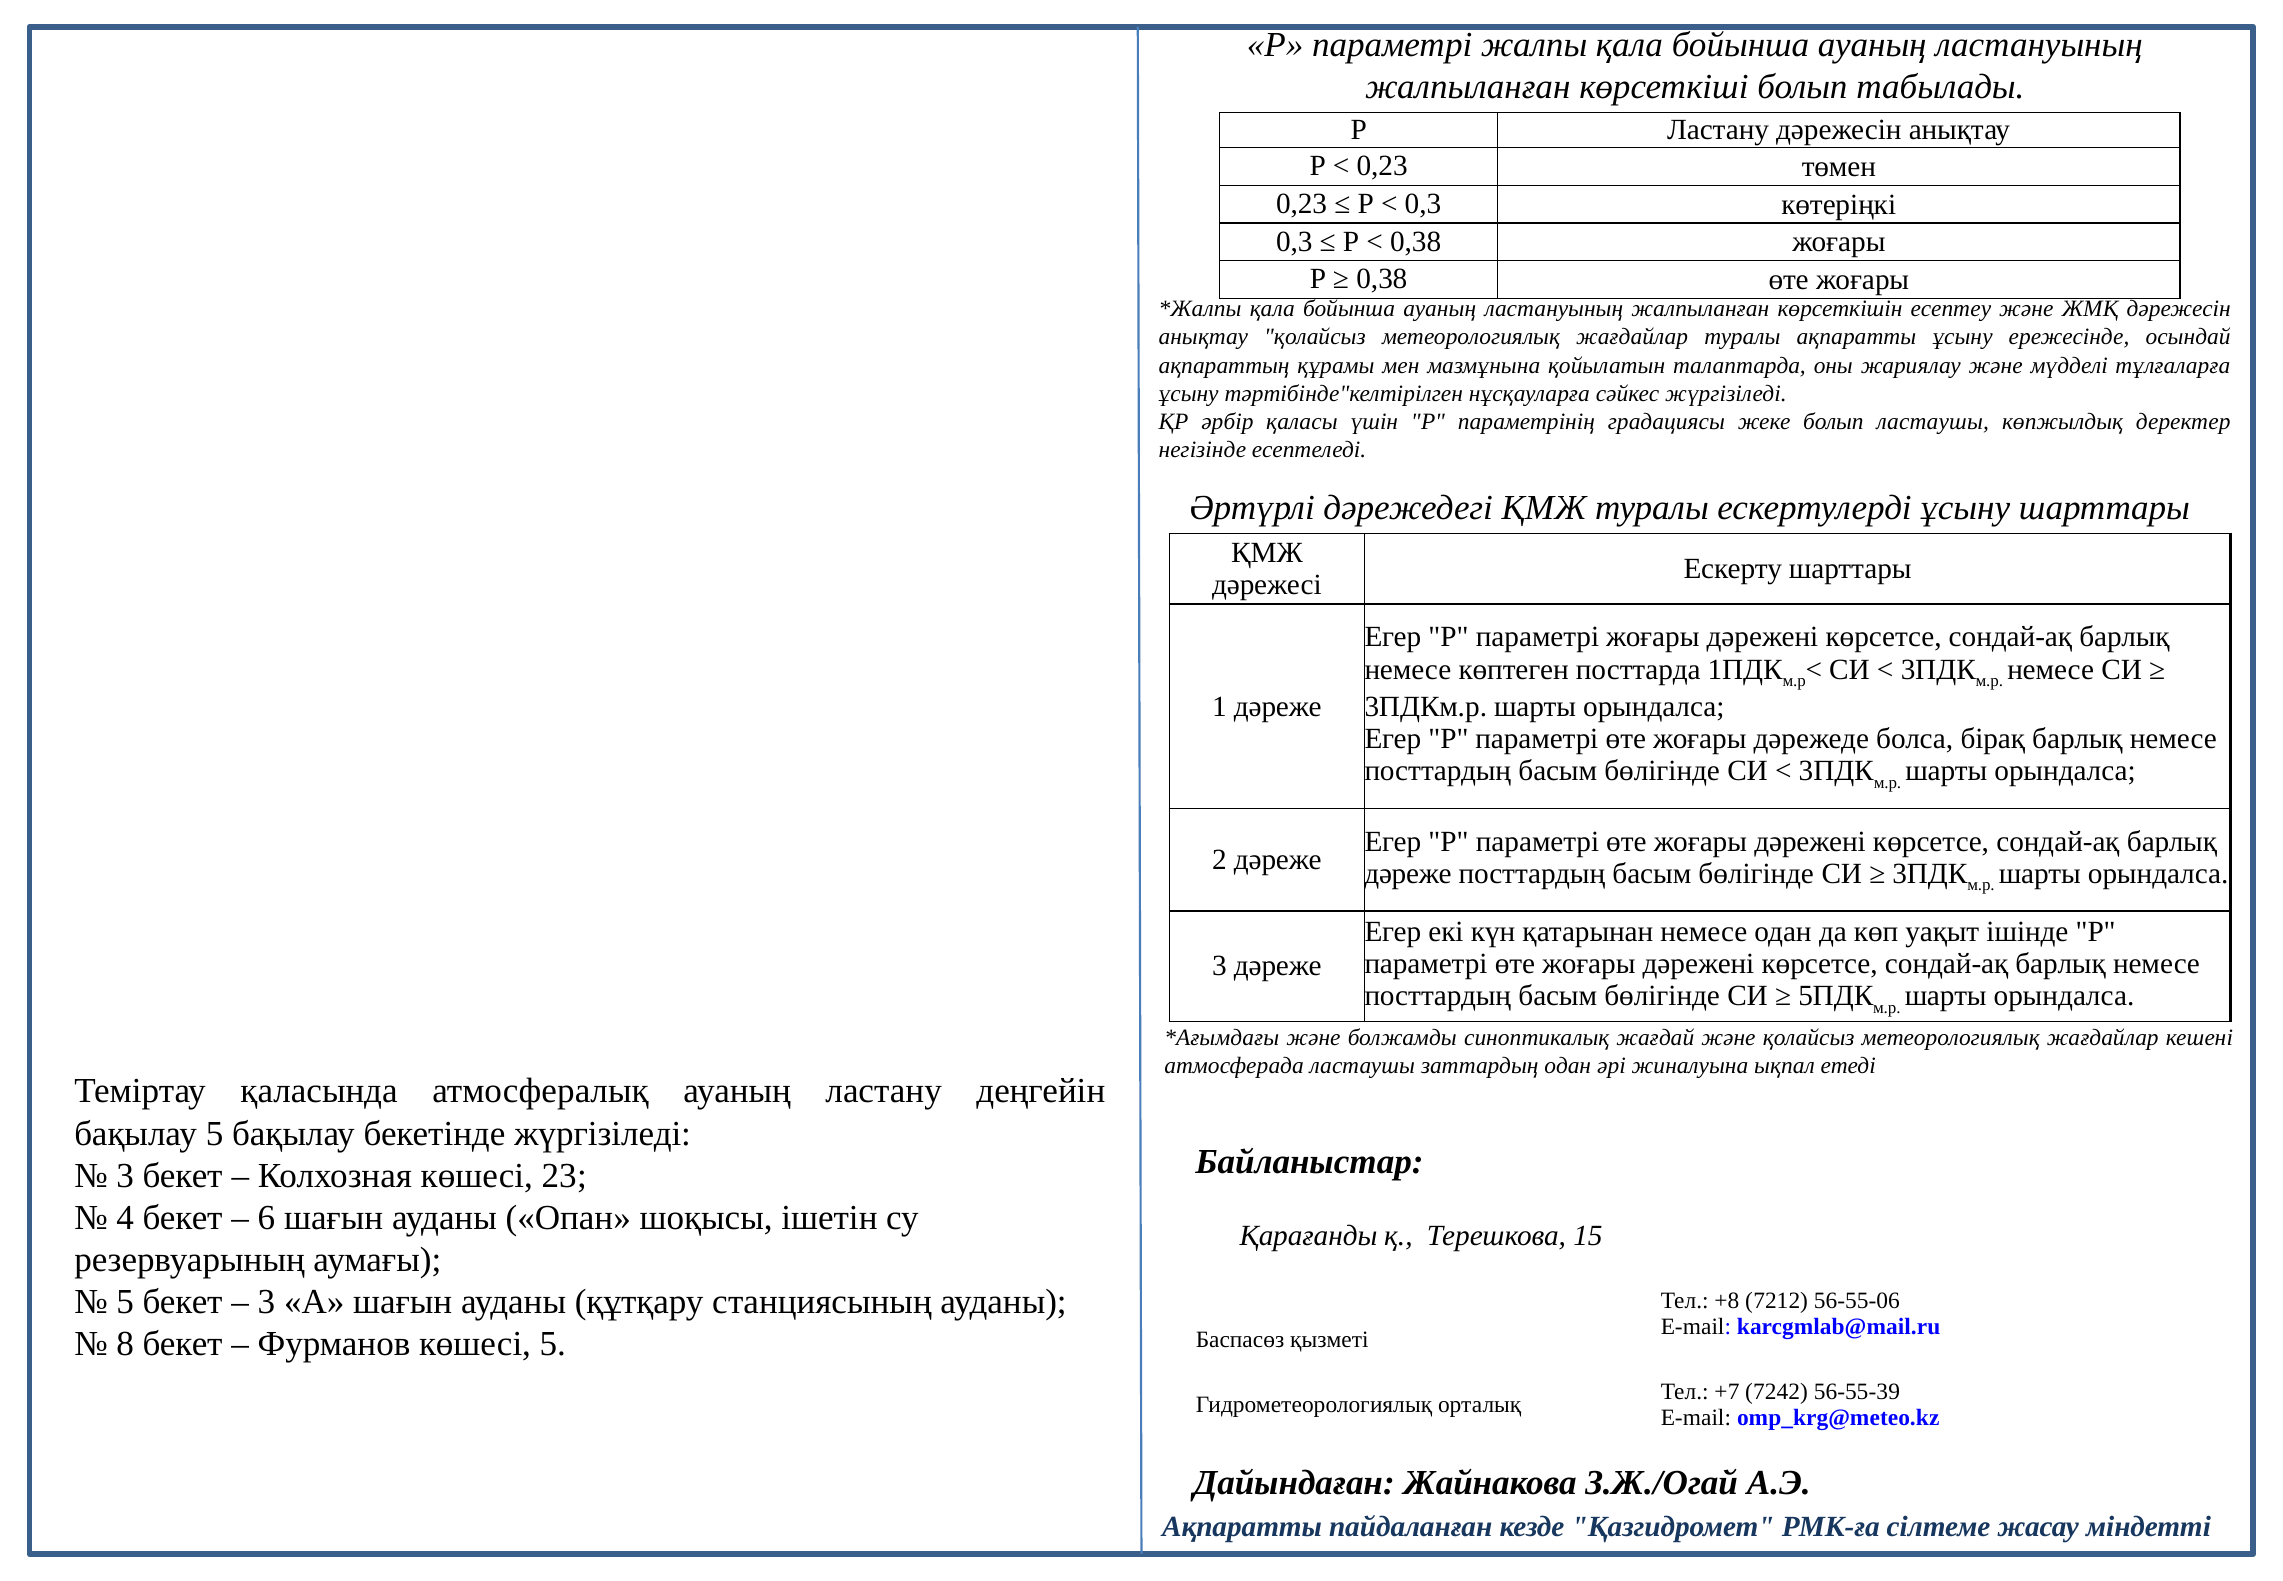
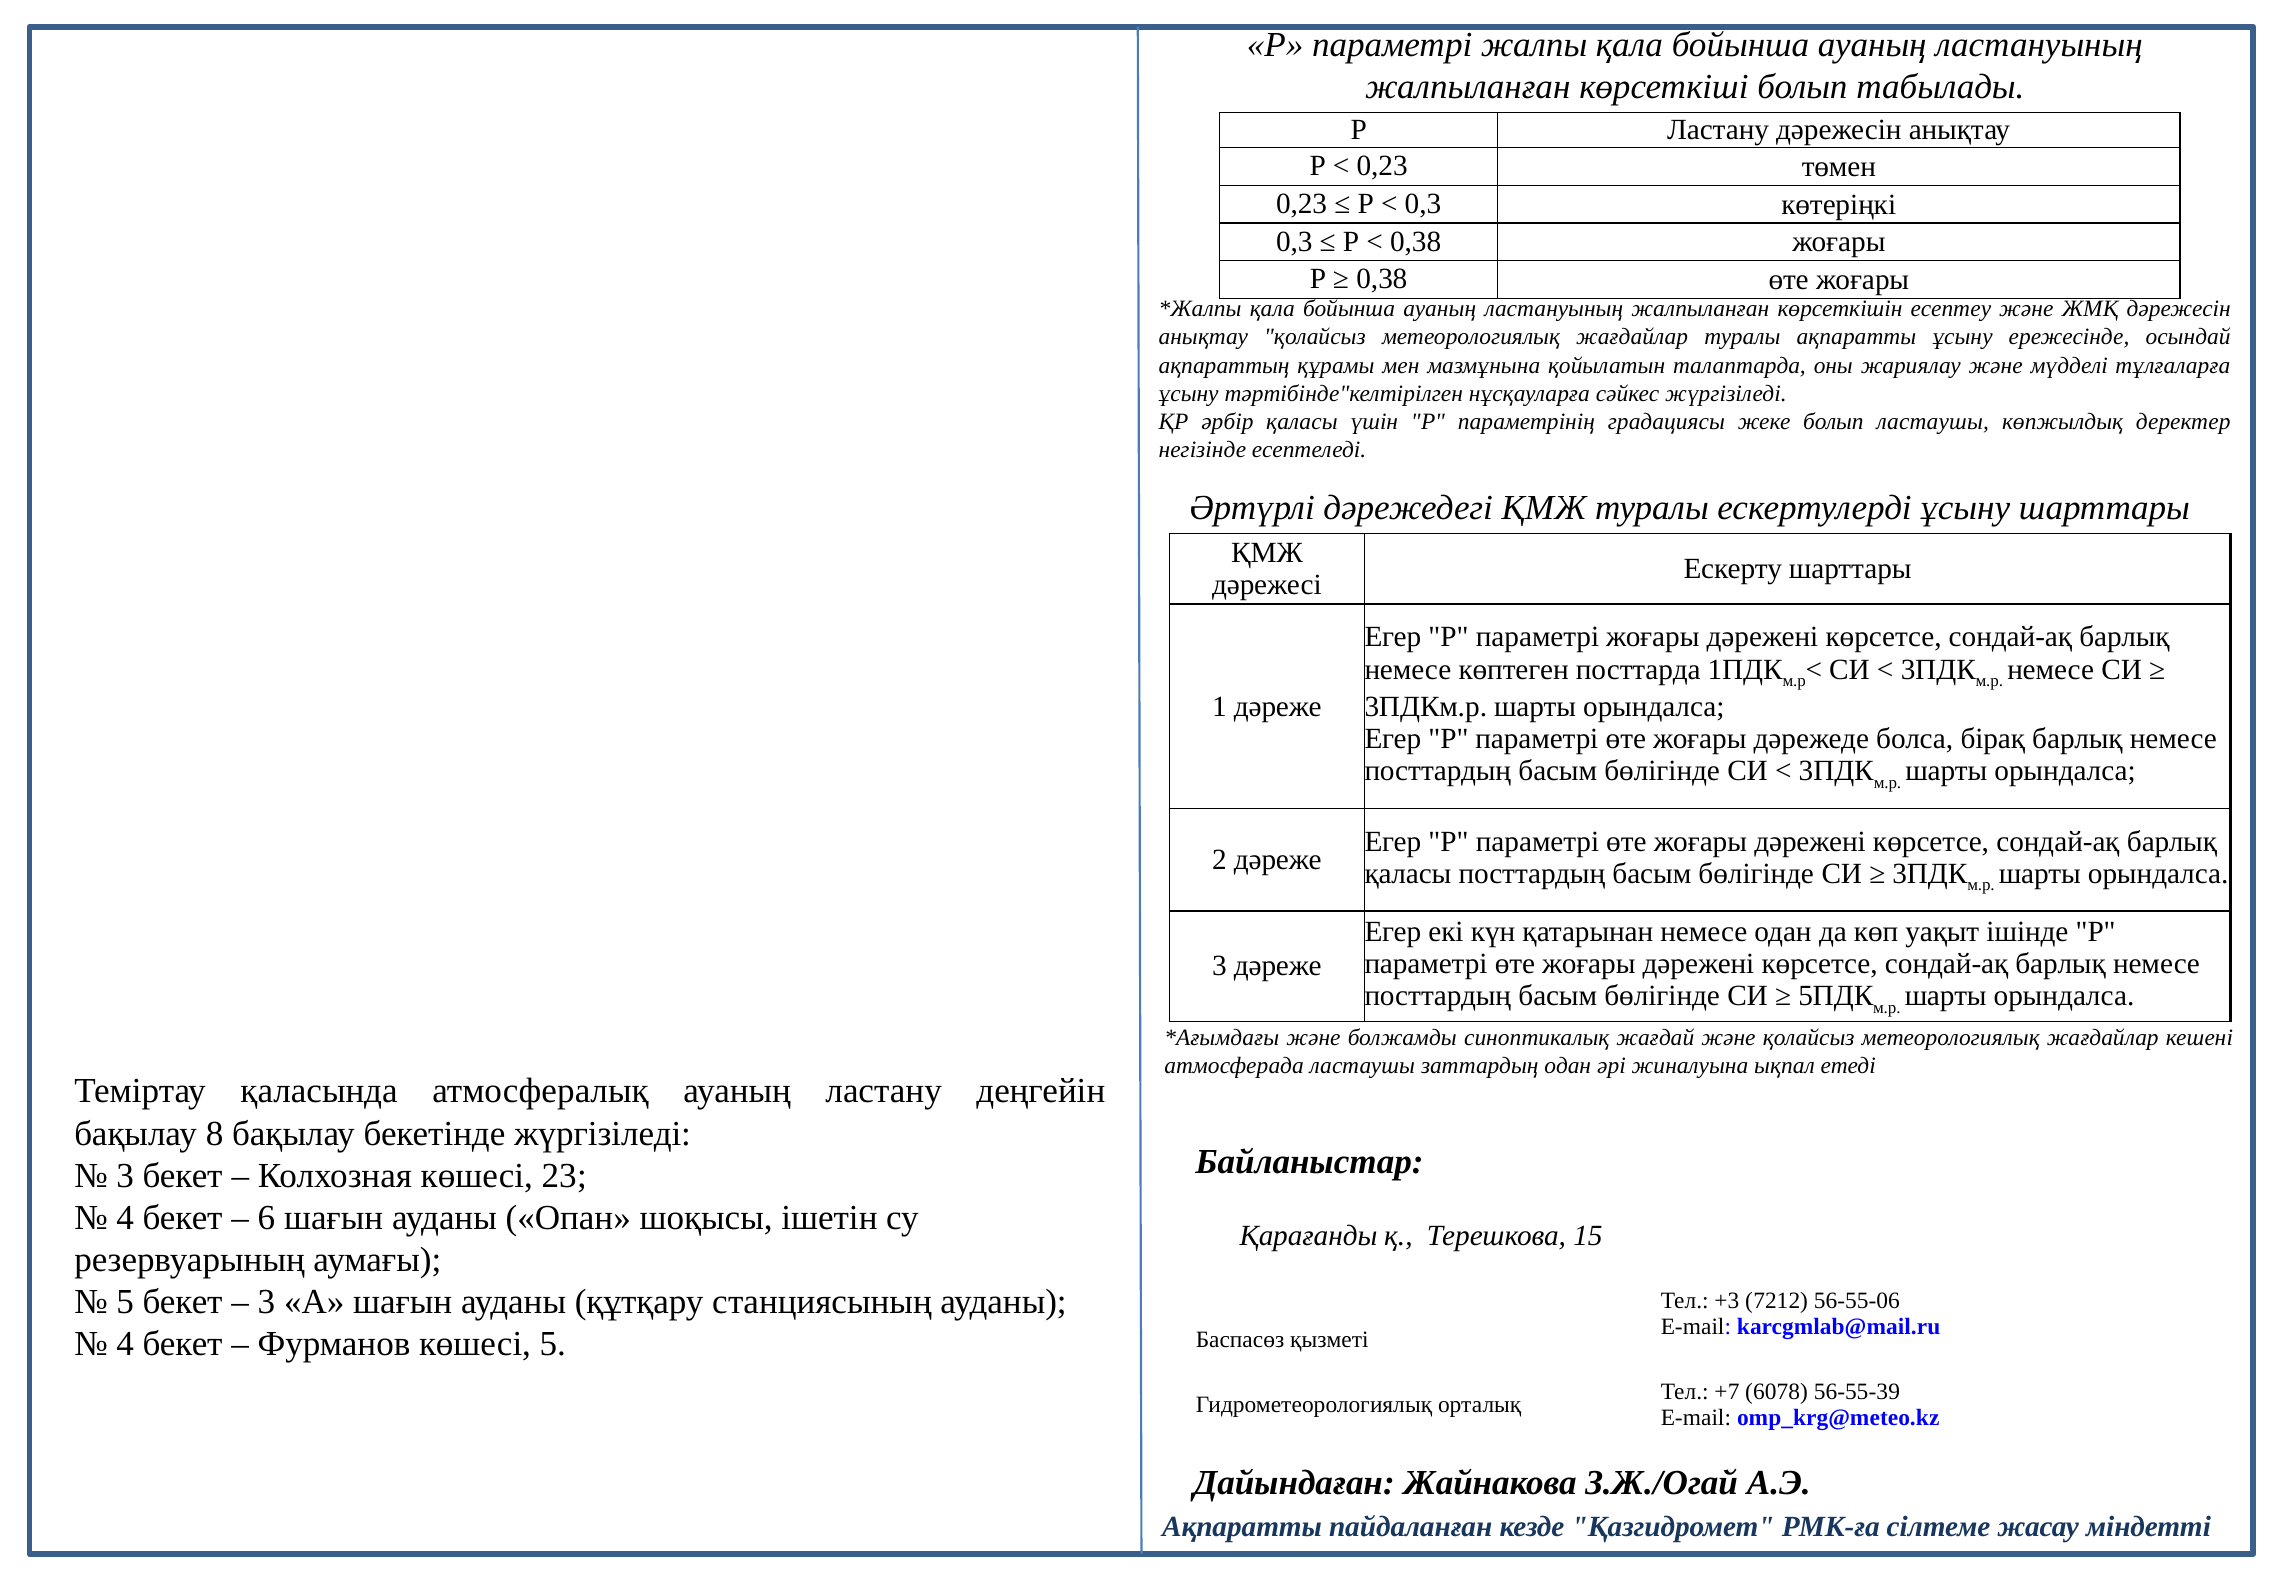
дәреже: дәреже -> қаласы (1408, 873)
бақылау 5: 5 -> 8 (215, 1133)
+8: +8 -> +3 (1727, 1300)
8: 8 -> 4 (125, 1344)
7242: 7242 -> 6078 (1777, 1391)
